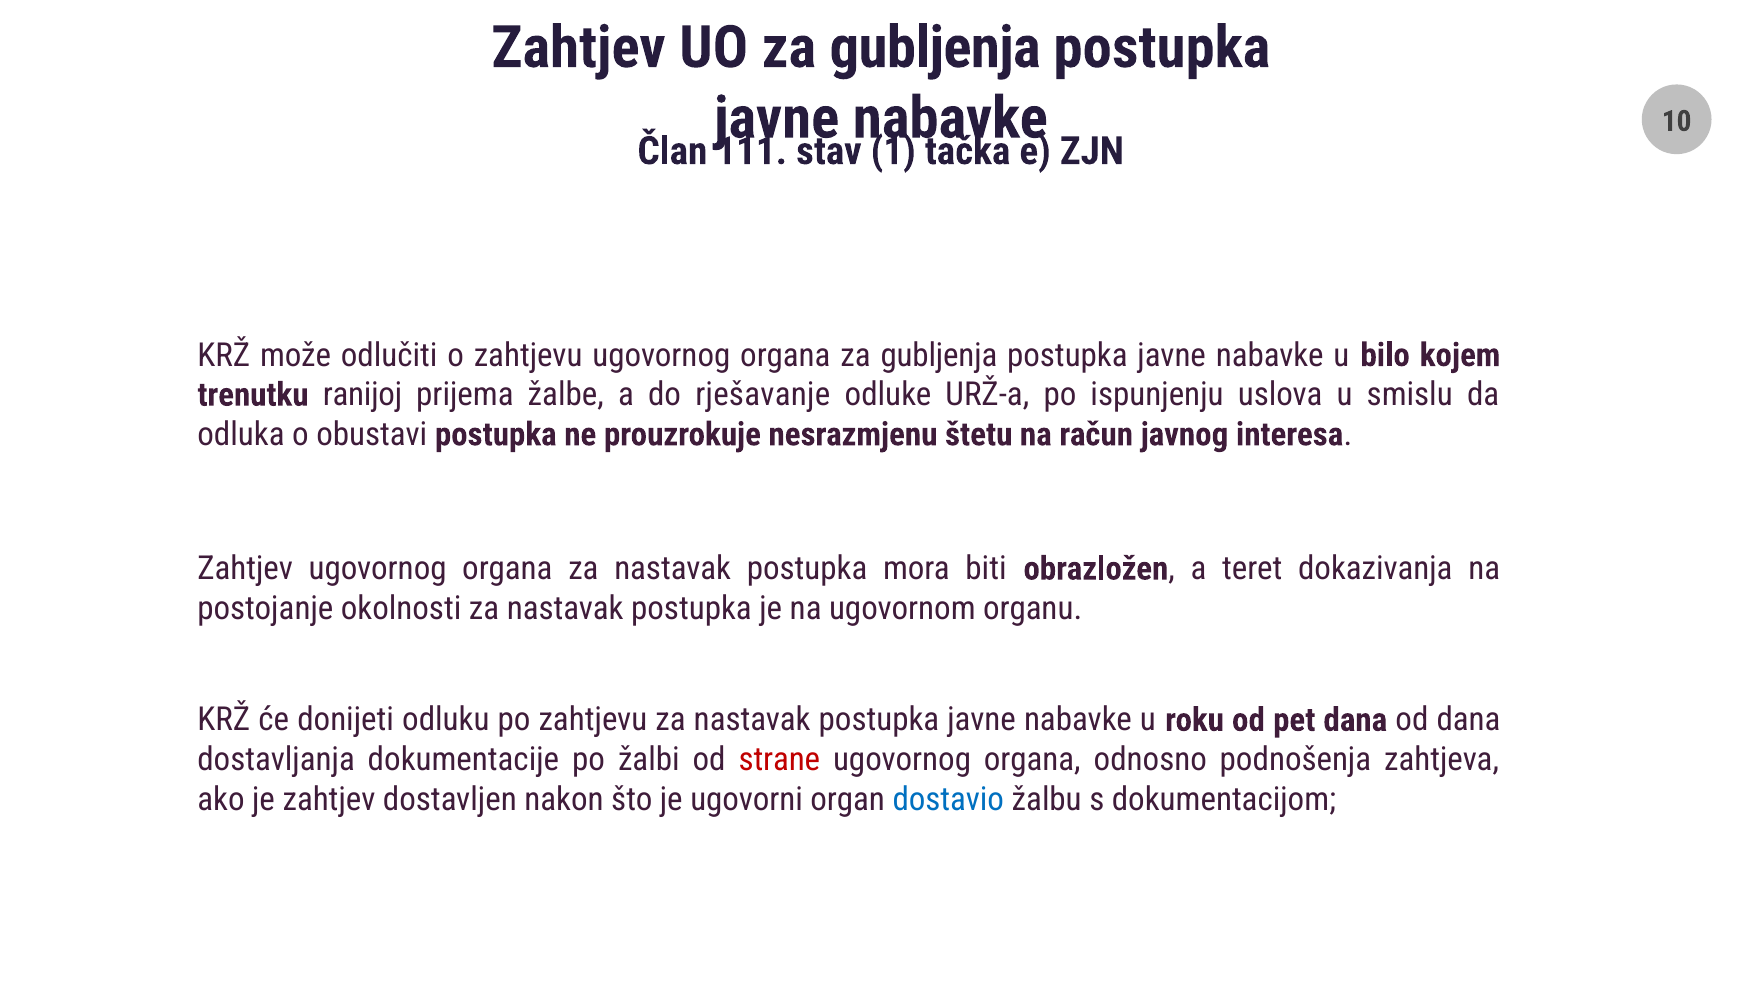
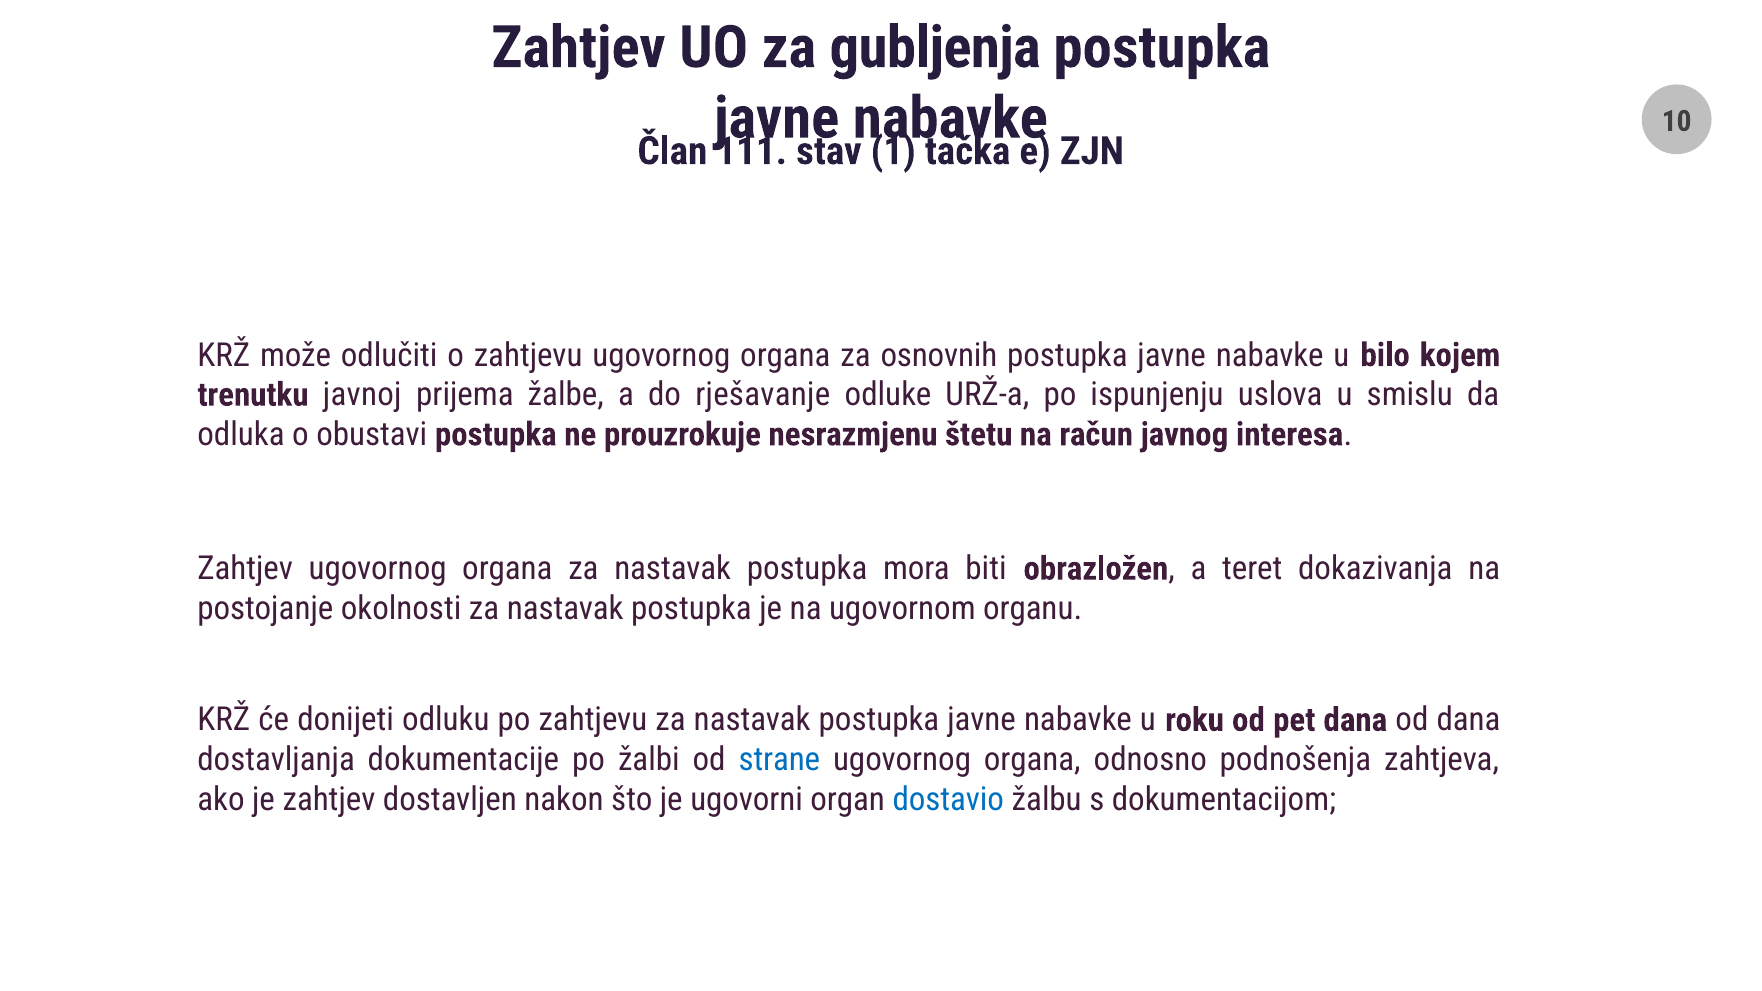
organa za gubljenja: gubljenja -> osnovnih (939, 355)
ranijoj: ranijoj -> javnoj (362, 395)
strane colour: red -> blue (779, 760)
